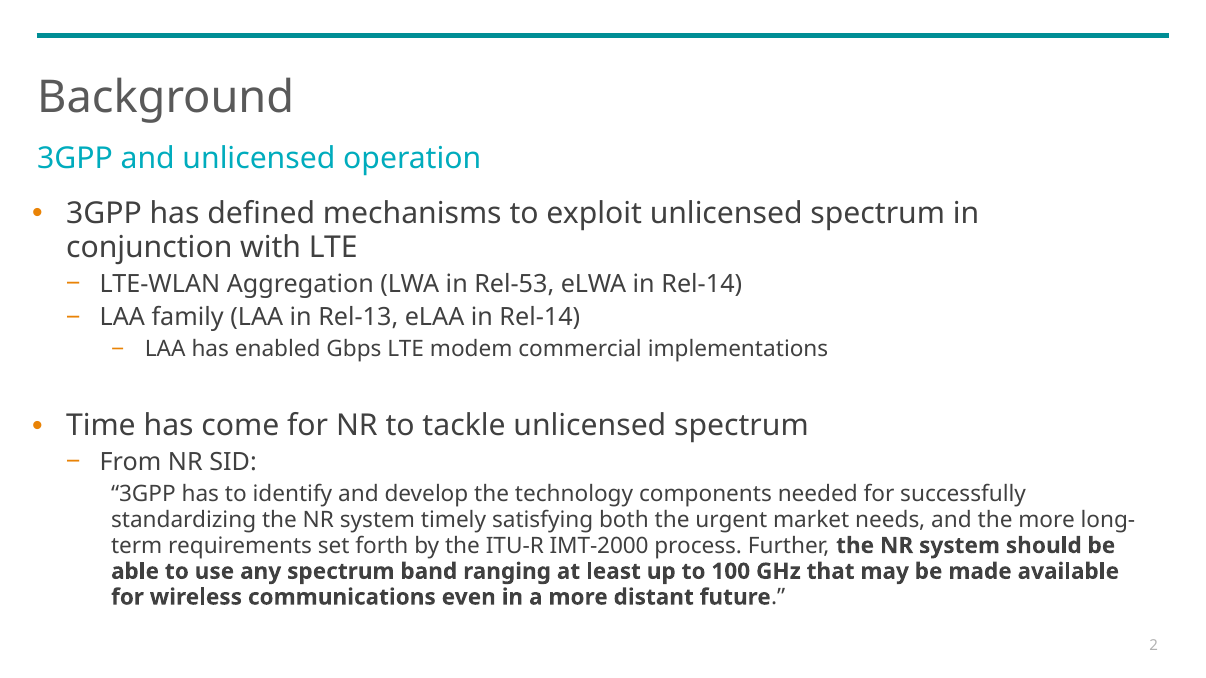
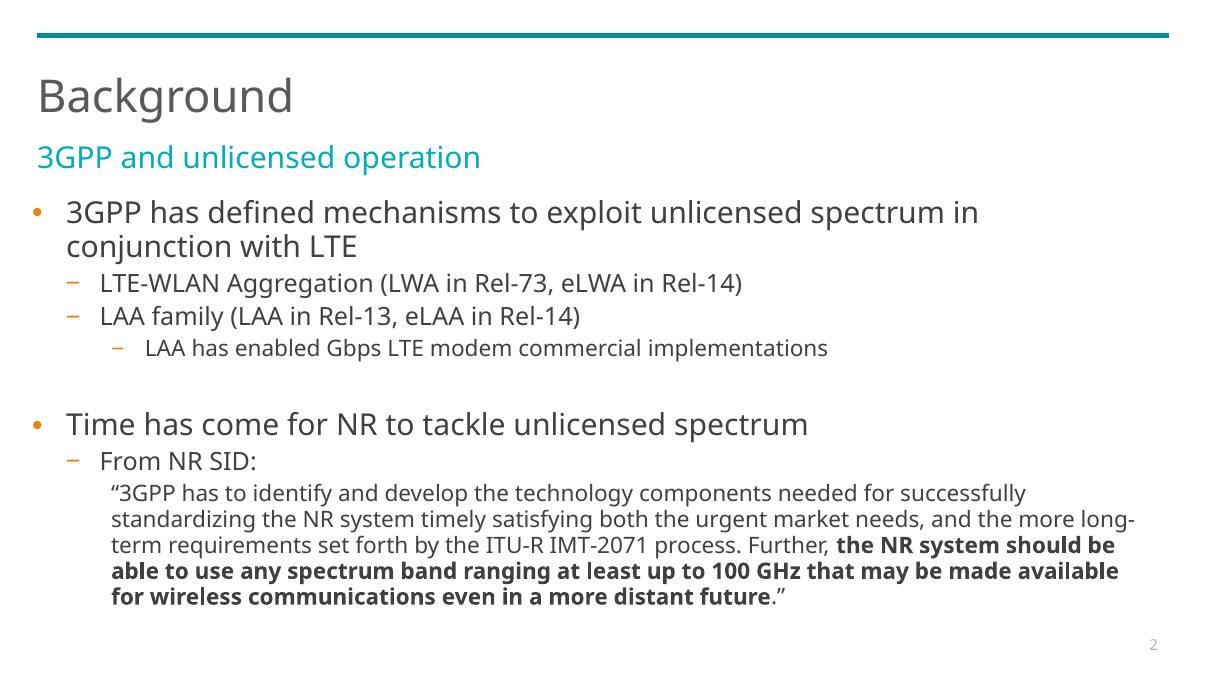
Rel-53: Rel-53 -> Rel-73 (514, 284)
IMT-2000: IMT-2000 -> IMT-2071 (599, 546)
